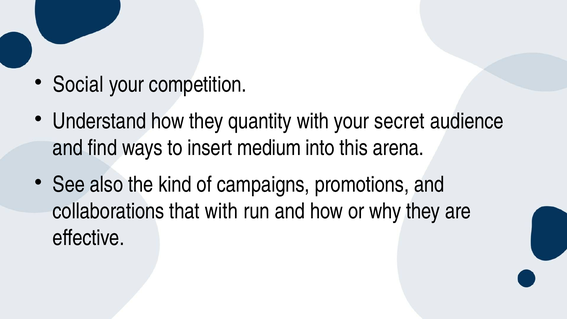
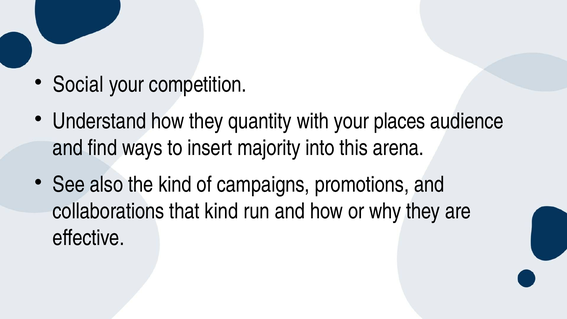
secret: secret -> places (400, 121)
medium: medium -> majority (269, 148)
that with: with -> kind (221, 211)
